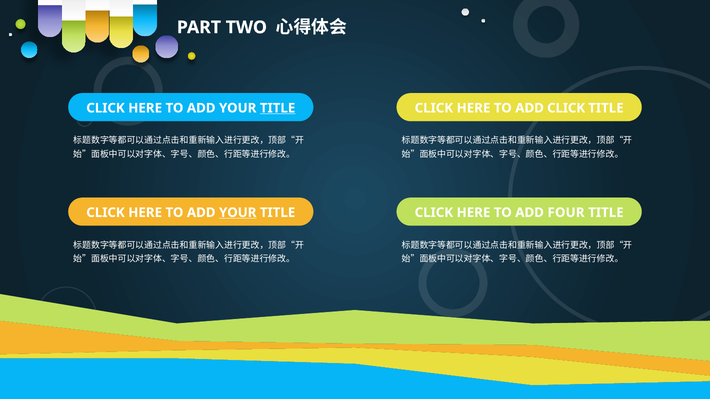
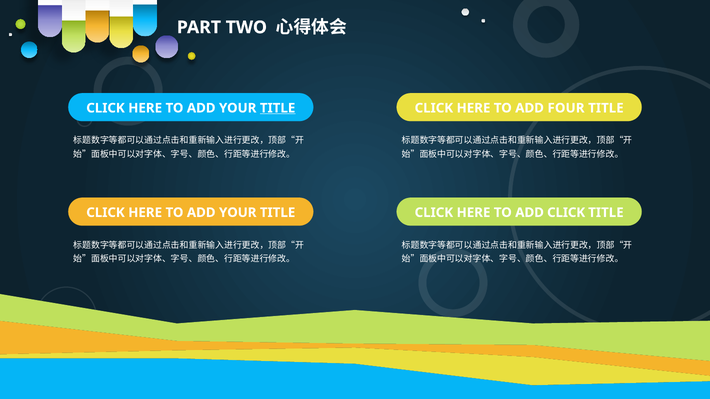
ADD CLICK: CLICK -> FOUR (566, 108)
YOUR underline: present -> none (238, 213)
ADD FOUR: FOUR -> CLICK (566, 213)
